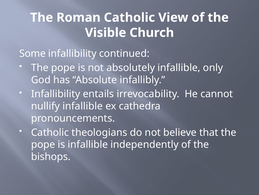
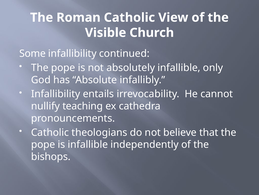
nullify infallible: infallible -> teaching (83, 106)
